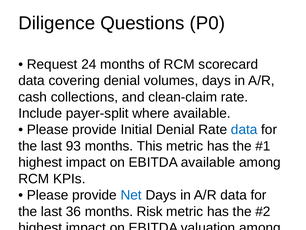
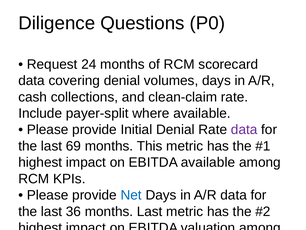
data colour: blue -> purple (244, 129)
93: 93 -> 69 (73, 146)
months Risk: Risk -> Last (150, 211)
